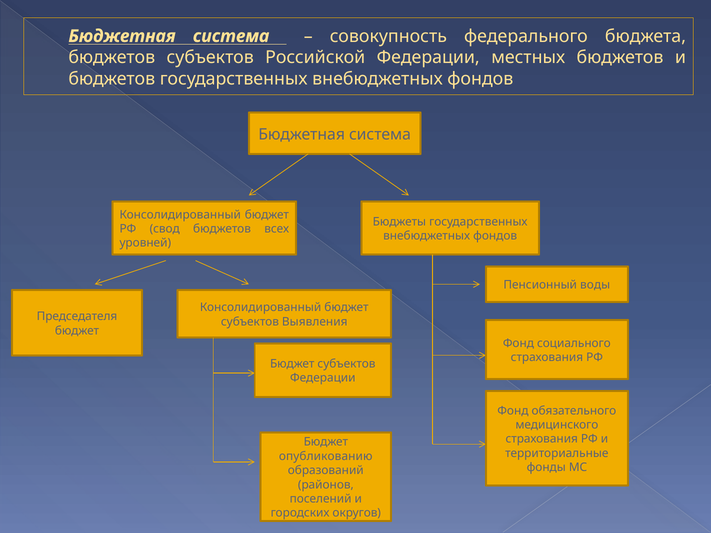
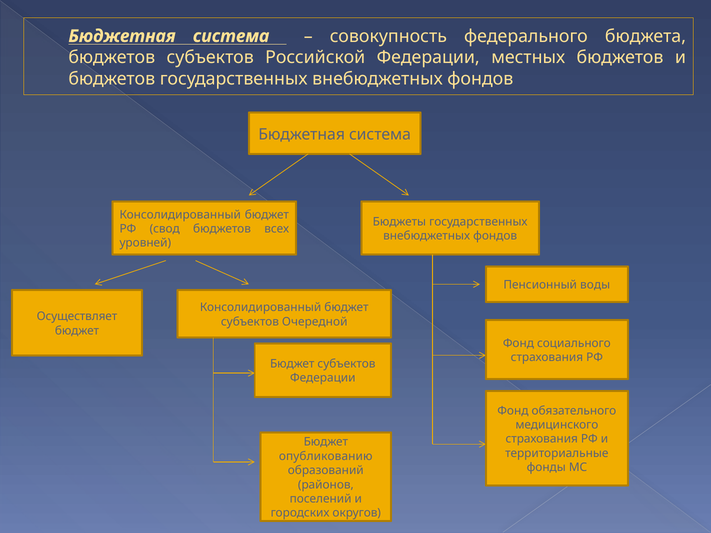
Председателя: Председателя -> Осуществляет (77, 317)
Выявления: Выявления -> Очередной (315, 322)
